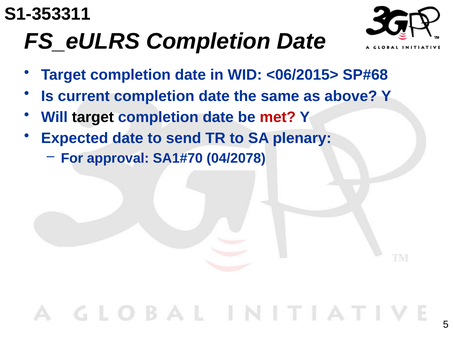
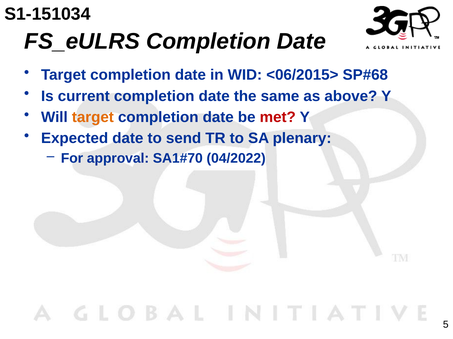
S1-353311: S1-353311 -> S1-151034 (47, 14)
target colour: black -> orange (93, 117)
04/2078: 04/2078 -> 04/2022 (236, 159)
